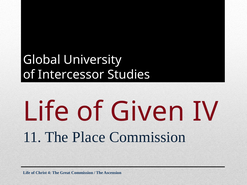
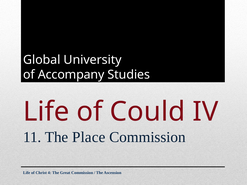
Intercessor: Intercessor -> Accompany (71, 75)
Given: Given -> Could (147, 112)
